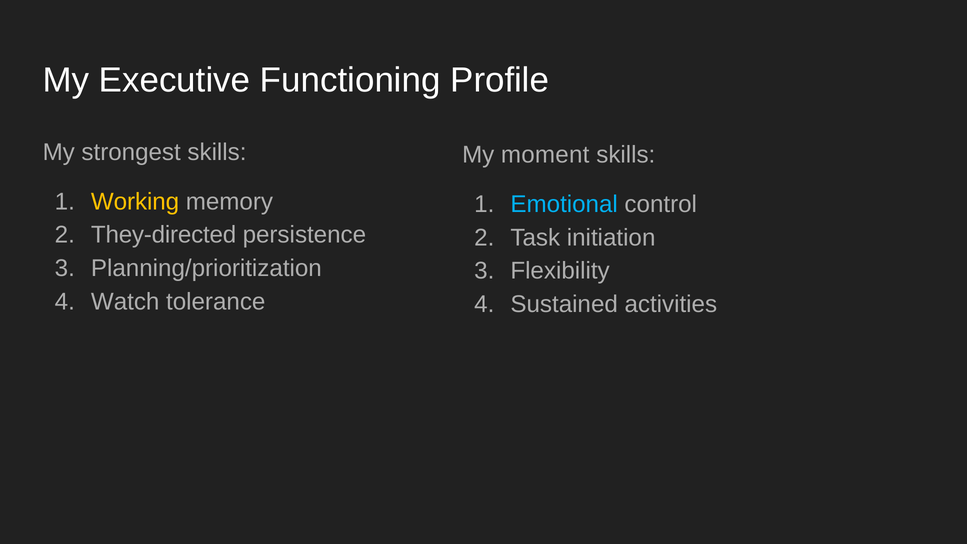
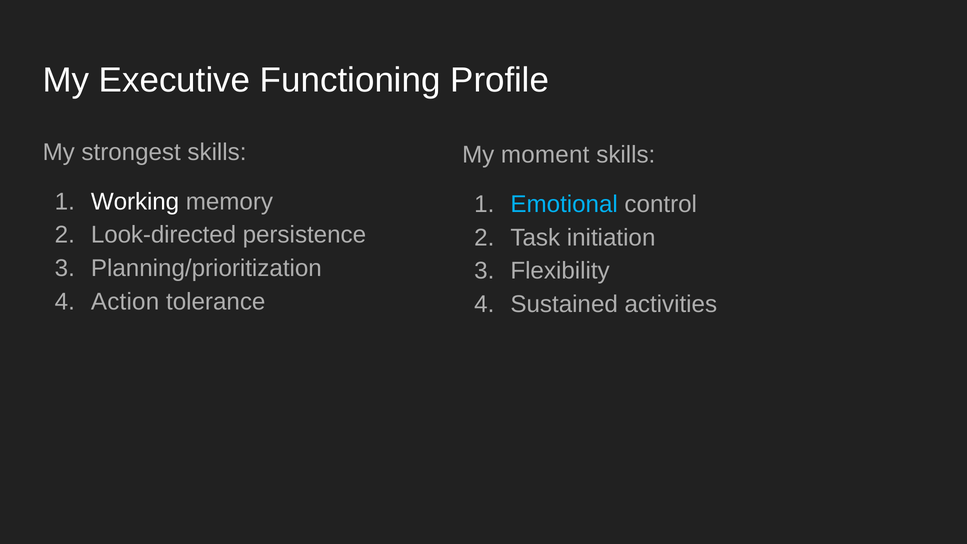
Working colour: yellow -> white (135, 202)
They-directed: They-directed -> Look-directed (164, 235)
Watch: Watch -> Action (125, 302)
